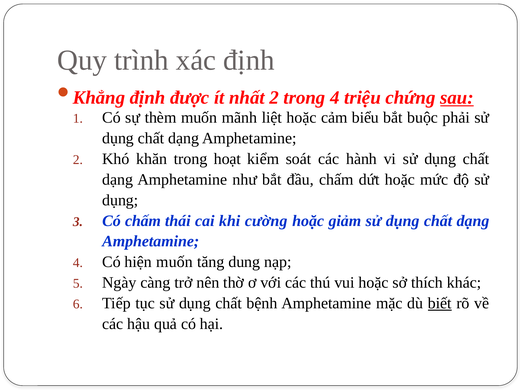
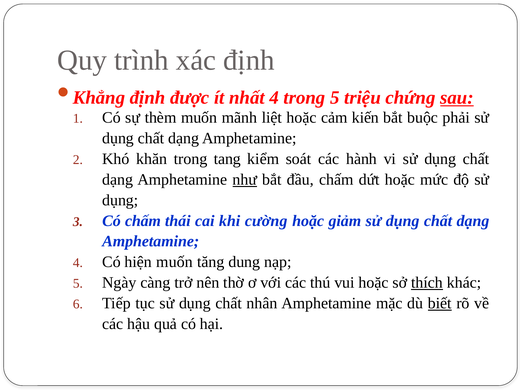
nhất 2: 2 -> 4 (274, 98)
trong 4: 4 -> 5 (335, 98)
biểu: biểu -> kiến (365, 118)
hoạt: hoạt -> tang (227, 159)
như underline: none -> present (245, 179)
thích underline: none -> present (427, 282)
bệnh: bệnh -> nhân (262, 303)
